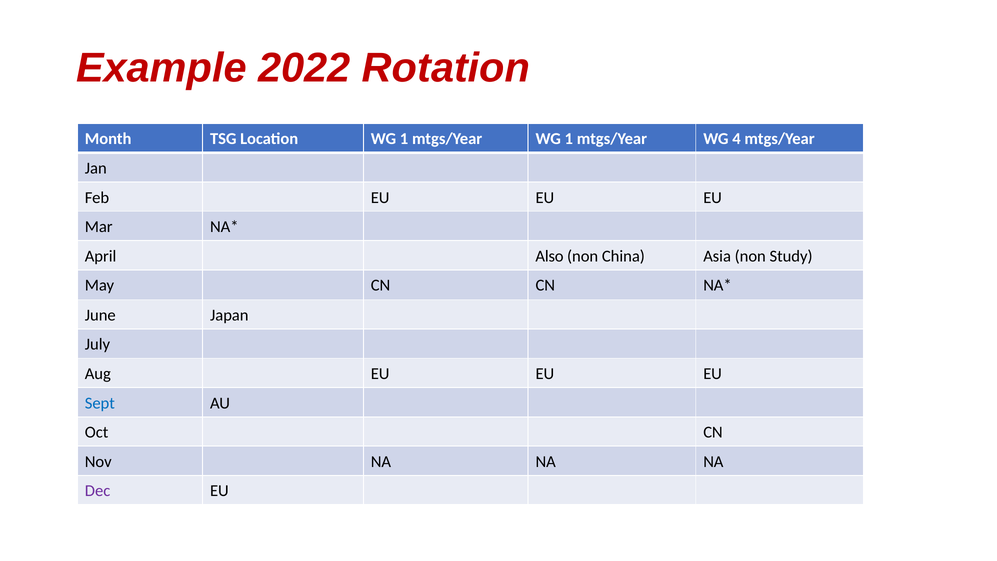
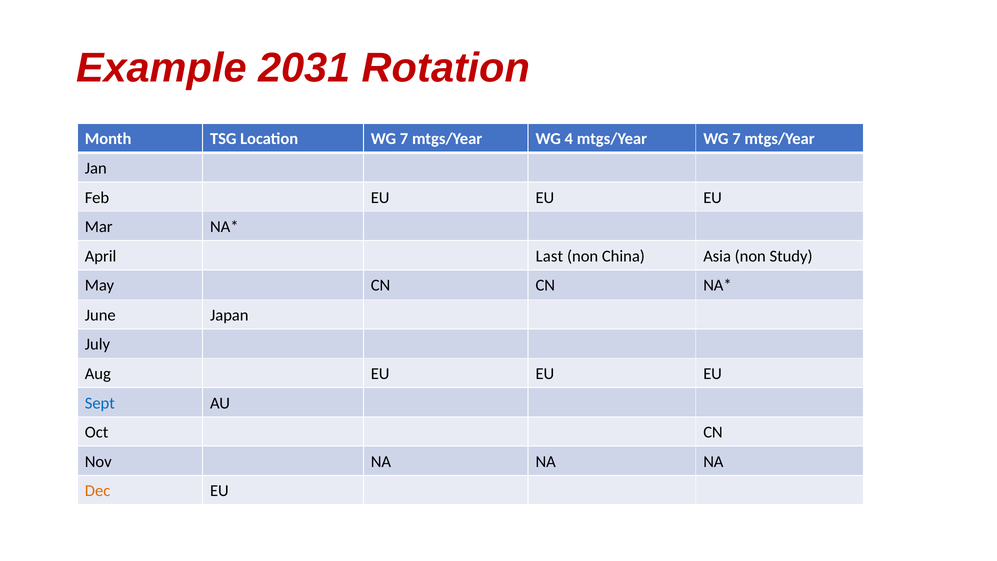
2022: 2022 -> 2031 (304, 68)
Location WG 1: 1 -> 7 (404, 139)
mtgs/Year WG 1: 1 -> 4 (569, 139)
mtgs/Year WG 4: 4 -> 7 (736, 139)
Also: Also -> Last (549, 256)
Dec colour: purple -> orange (98, 491)
